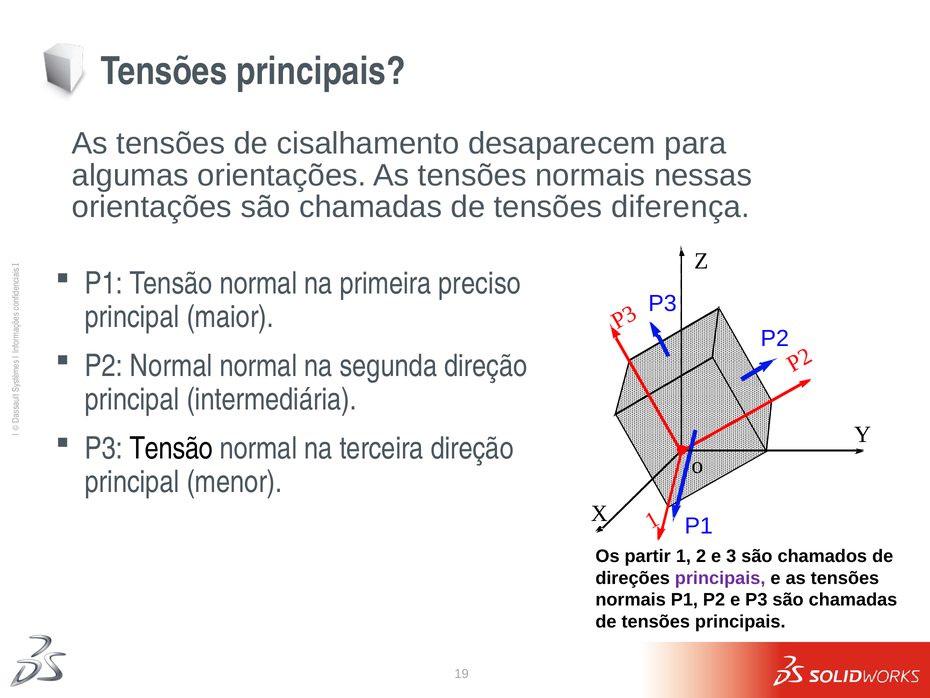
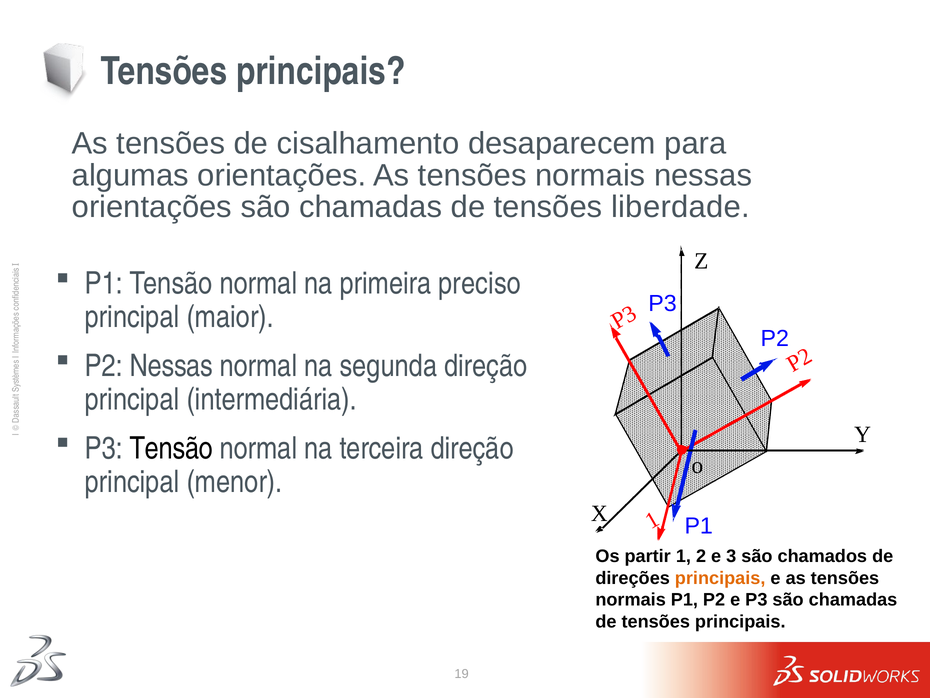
diferença: diferença -> liberdade (681, 207)
P2 Normal: Normal -> Nessas (171, 366)
principais colour: purple -> orange (720, 578)
